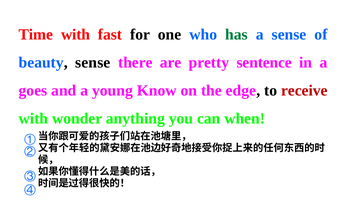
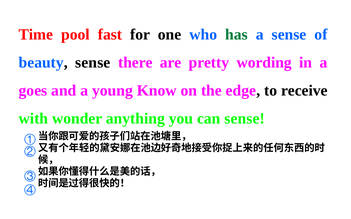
Time with: with -> pool (75, 35)
sentence: sentence -> wording (264, 63)
receive colour: red -> black (304, 91)
can when: when -> sense (245, 119)
